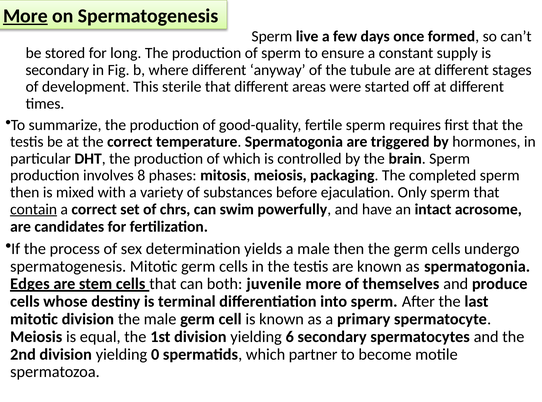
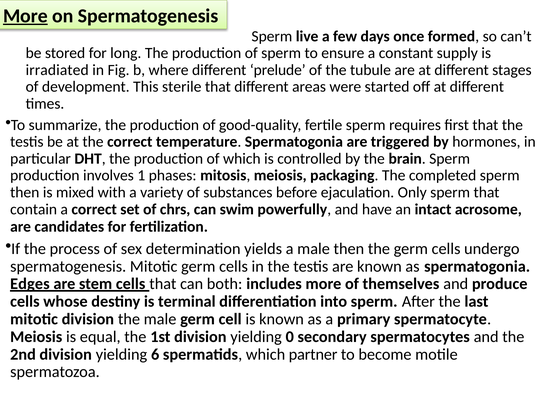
secondary: secondary -> irradiated (57, 70)
anyway: anyway -> prelude (278, 70)
8: 8 -> 1 (141, 175)
contain underline: present -> none (34, 209)
juvenile: juvenile -> includes (274, 284)
6: 6 -> 0 (290, 336)
0: 0 -> 6 (155, 354)
